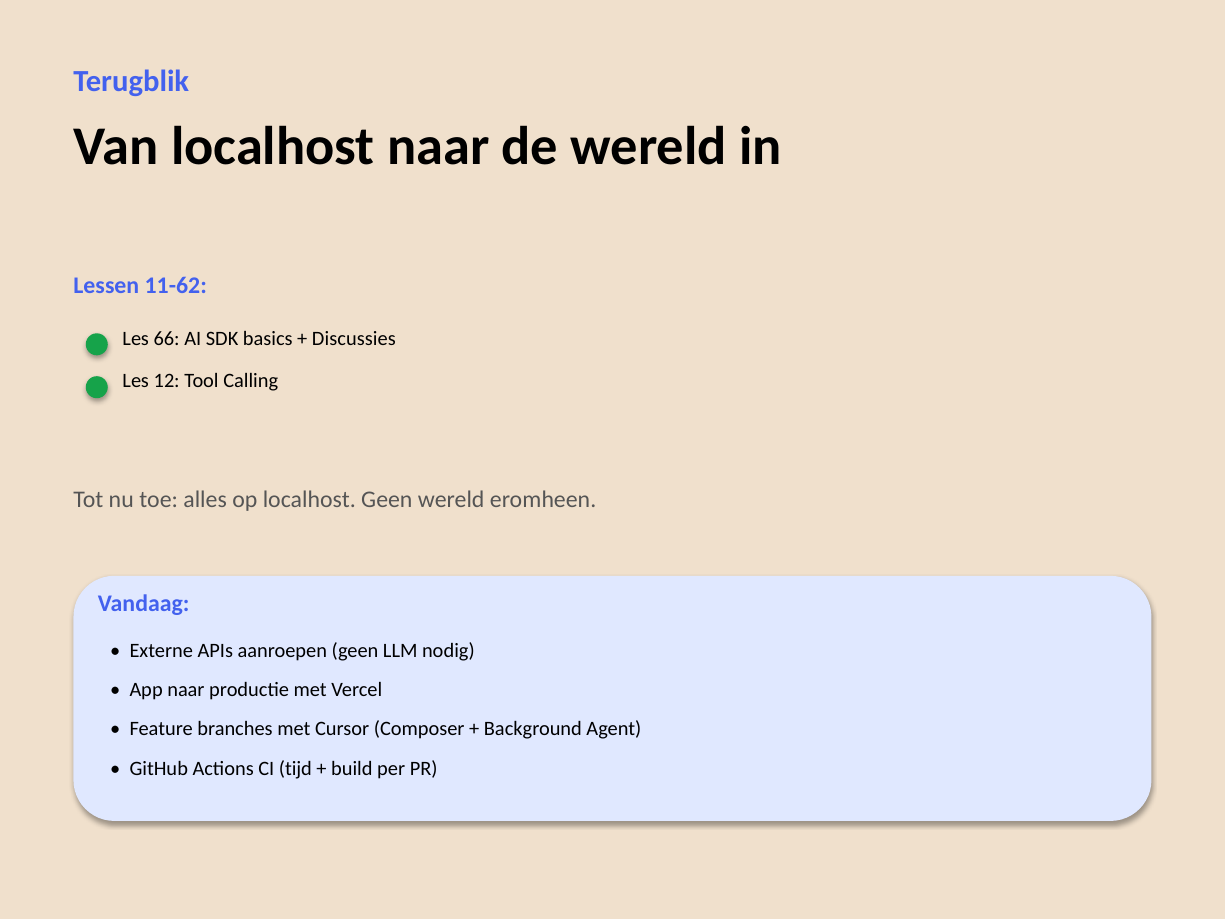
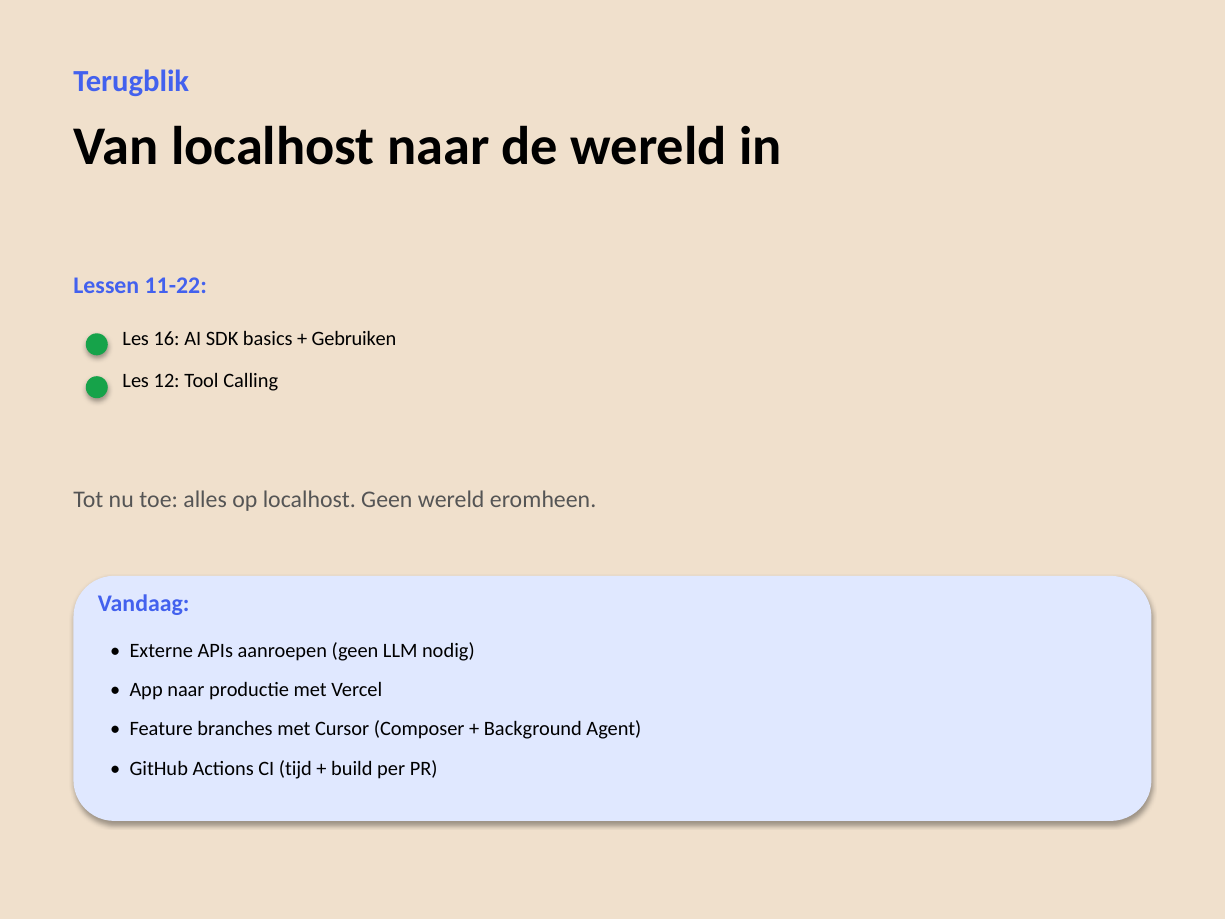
11-62: 11-62 -> 11-22 (176, 285)
66: 66 -> 16 (167, 338)
Discussies: Discussies -> Gebruiken (354, 338)
